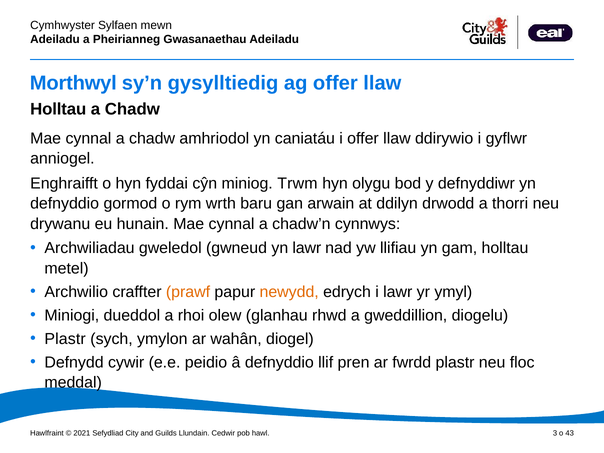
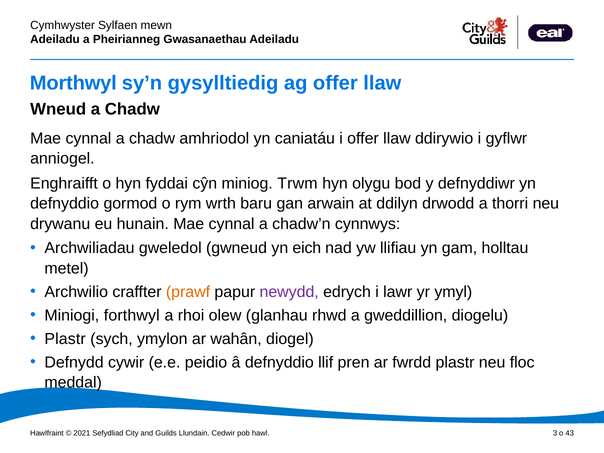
Holltau: Holltau -> Wneud (58, 109)
yn lawr: lawr -> eich (307, 248)
newydd colour: orange -> purple (289, 292)
dueddol: dueddol -> forthwyl (132, 315)
